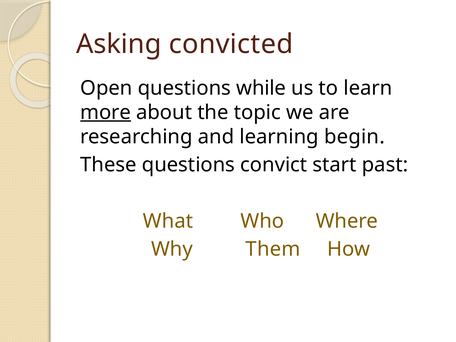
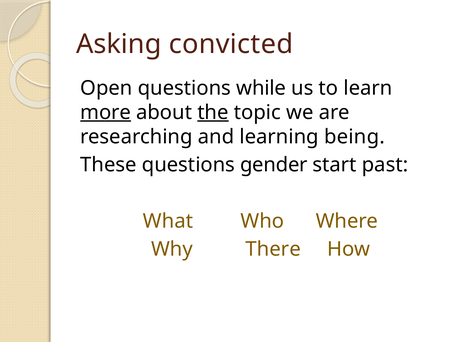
the underline: none -> present (213, 112)
begin: begin -> being (355, 137)
convict: convict -> gender (274, 165)
Them: Them -> There (273, 249)
